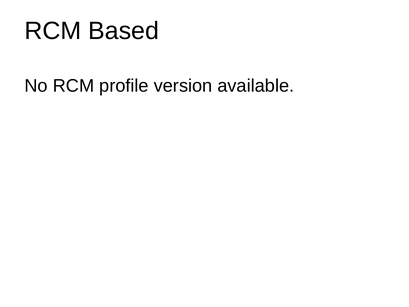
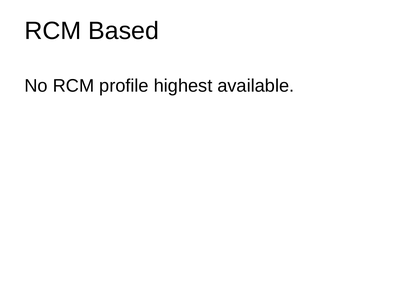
version: version -> highest (183, 86)
